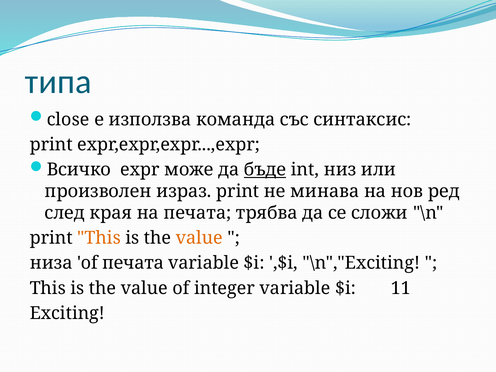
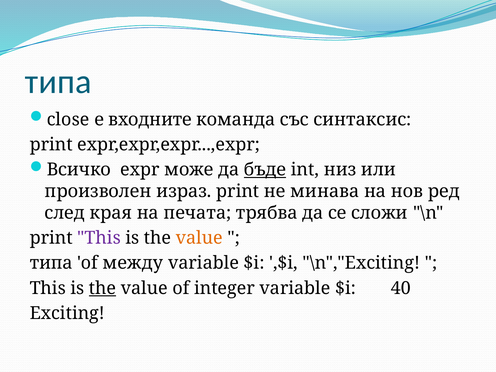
използва: използва -> входните (150, 119)
This colour: orange -> purple (99, 238)
низа: низа -> типа (51, 263)
of печата: печата -> между (133, 263)
the underline: none -> present (103, 288)
11: 11 -> 40 (401, 288)
